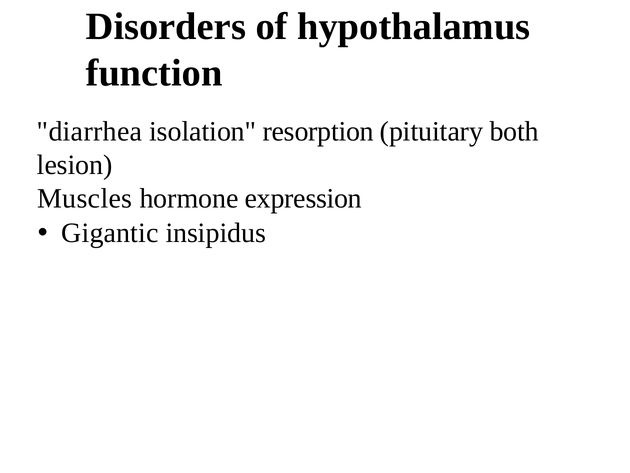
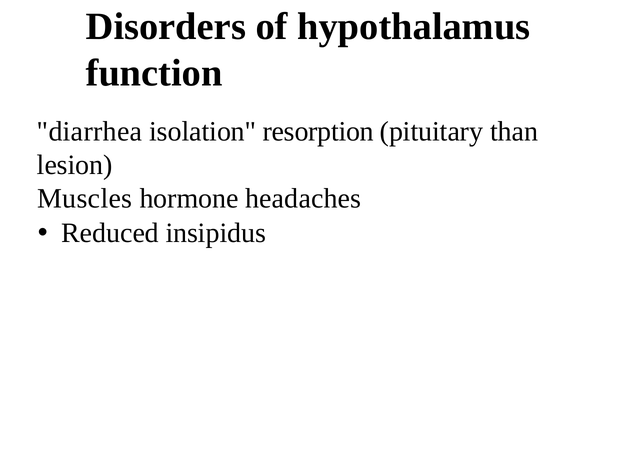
both: both -> than (514, 131)
expression: expression -> headaches (303, 198)
Gigantic: Gigantic -> Reduced (110, 233)
